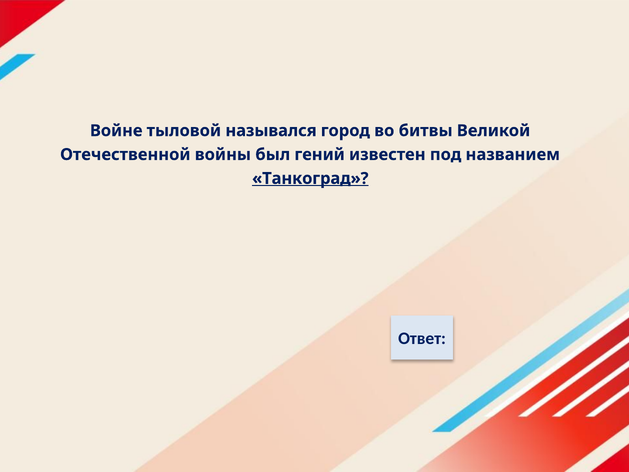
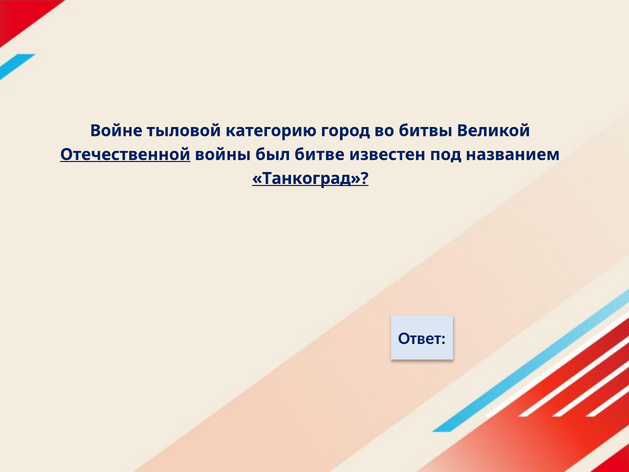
назывался: назывался -> категорию (271, 131)
Отечественной underline: none -> present (125, 154)
гений: гений -> битве (319, 154)
